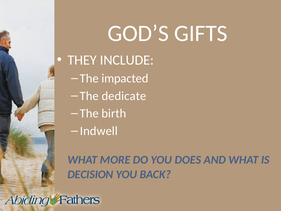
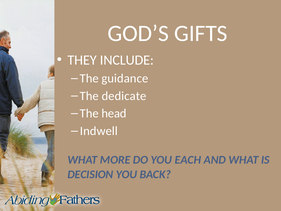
impacted: impacted -> guidance (125, 78)
birth: birth -> head (114, 113)
DOES: DOES -> EACH (188, 160)
